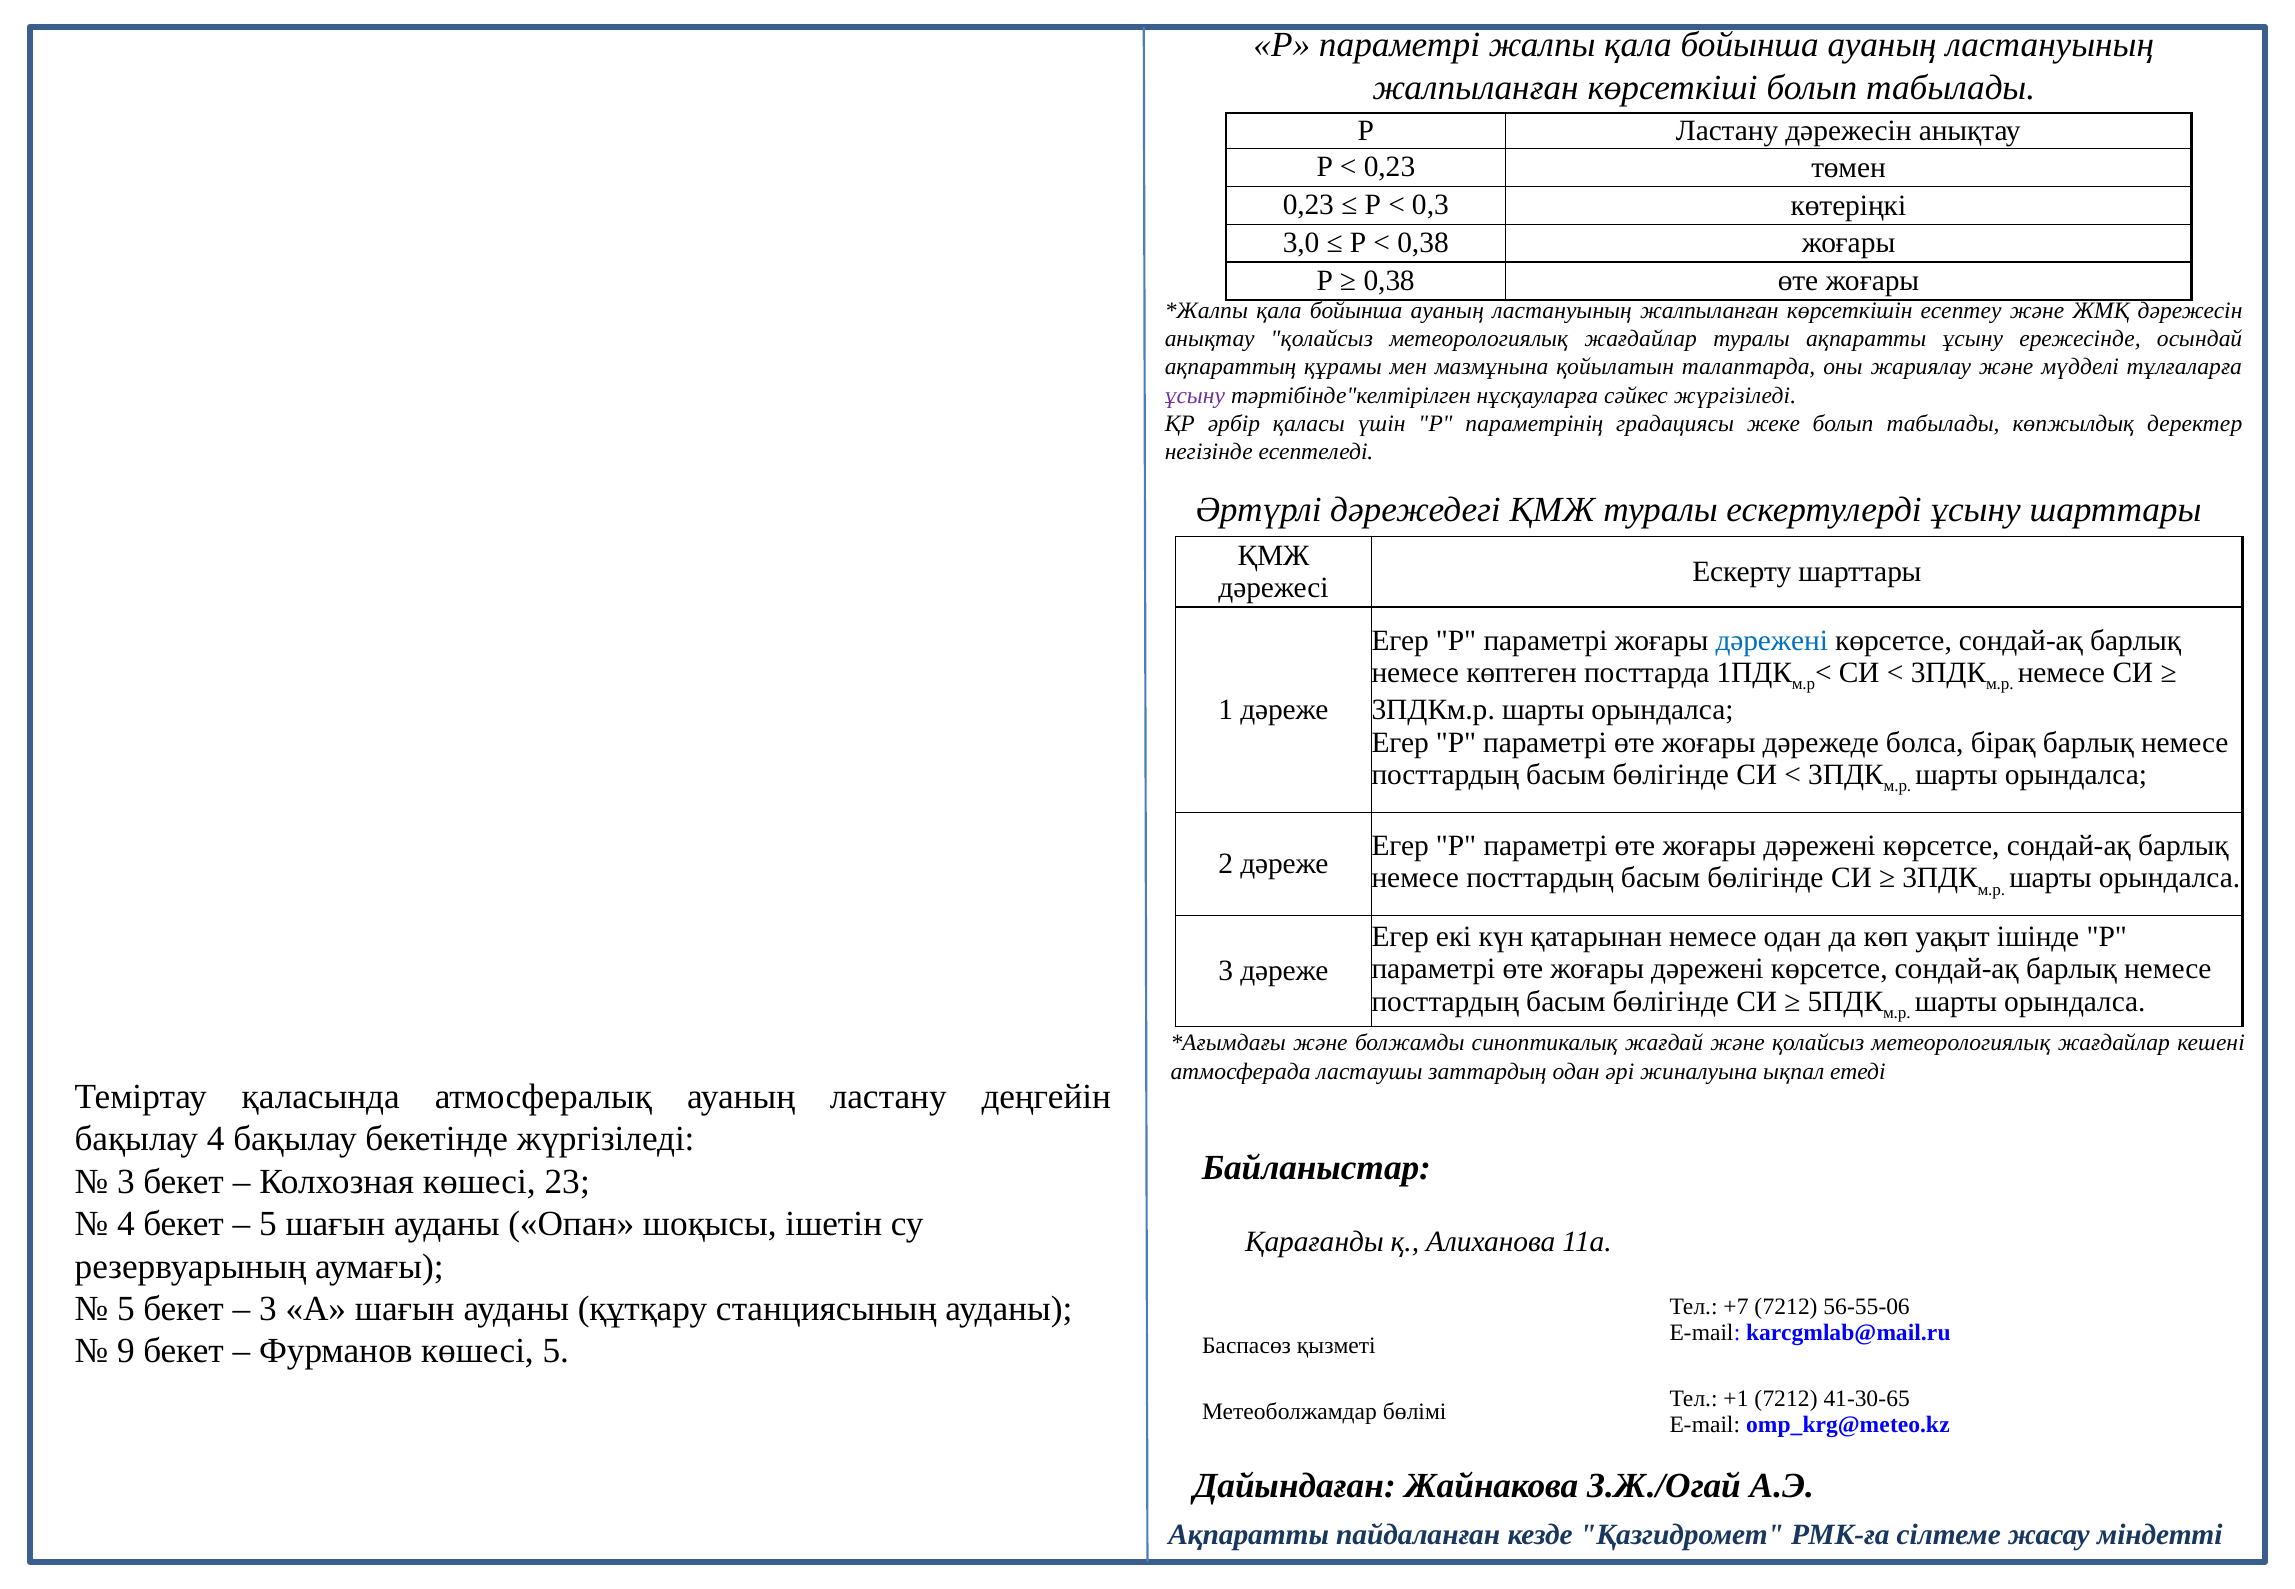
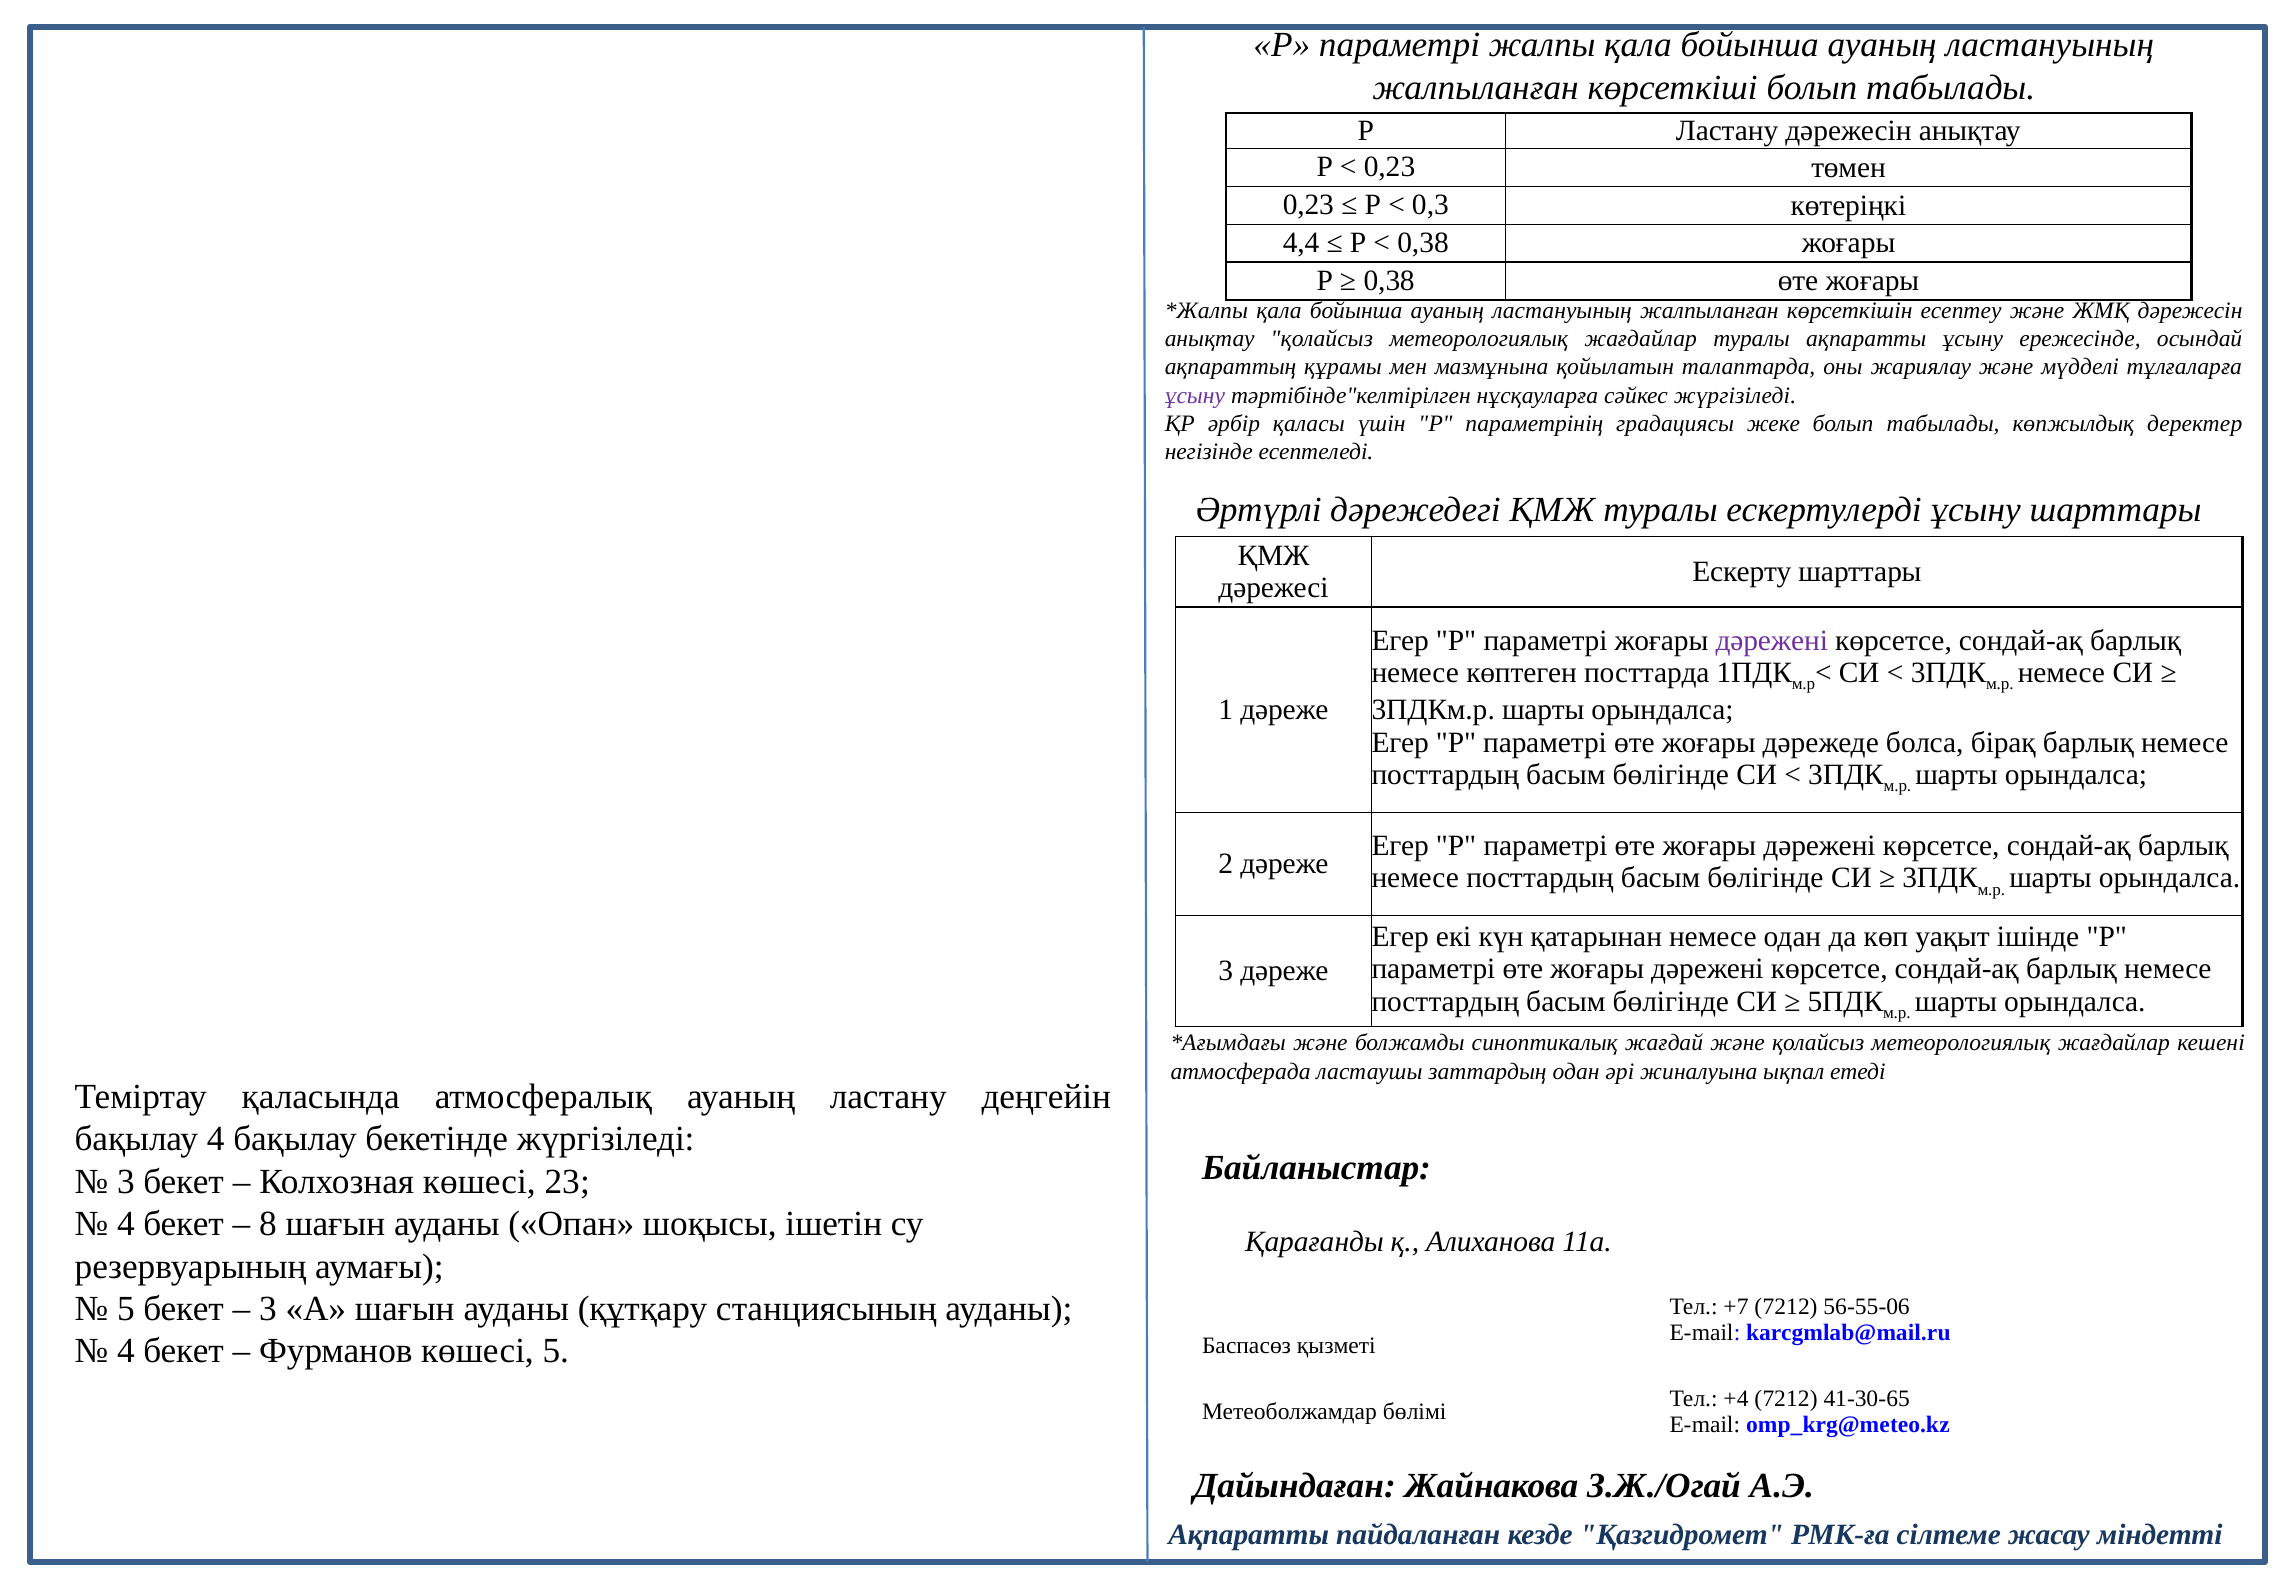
3,0: 3,0 -> 4,4 (1301, 243)
дәрежені colour: blue -> purple (1772, 640)
5: 5 -> 8 (268, 1224)
9: 9 -> 4 (126, 1351)
+1: +1 -> +4 (1736, 1399)
